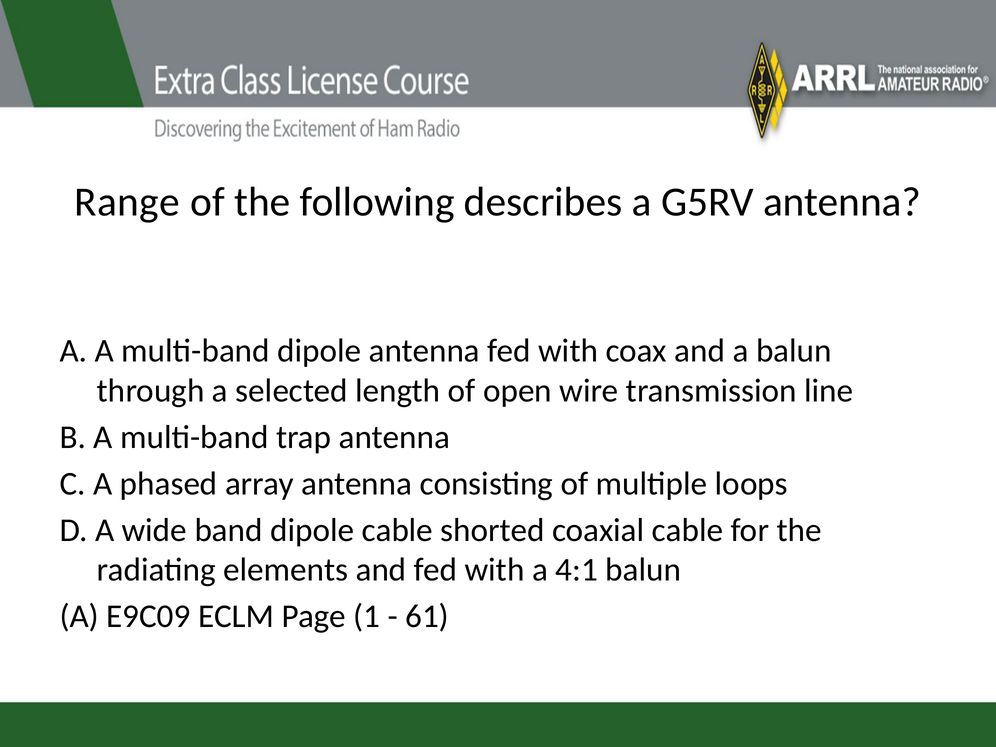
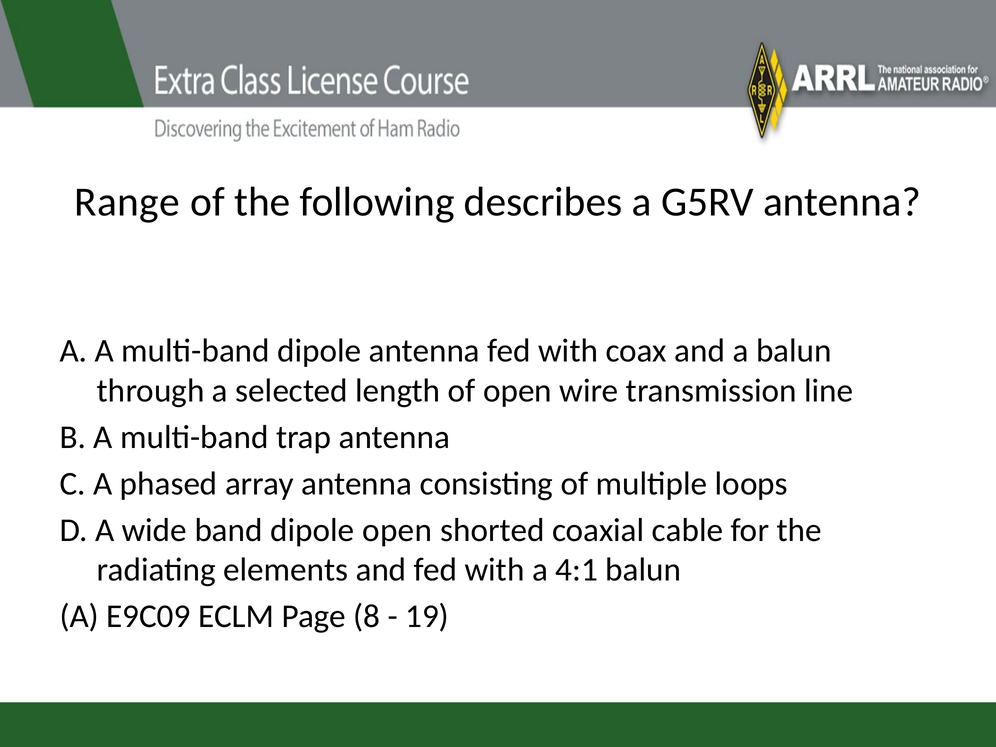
dipole cable: cable -> open (397, 530)
1: 1 -> 8 (367, 616)
61: 61 -> 19 (427, 616)
